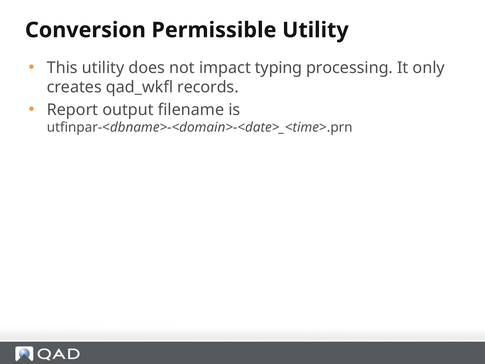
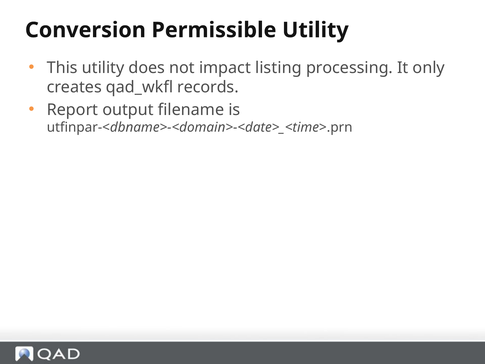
typing: typing -> listing (278, 68)
